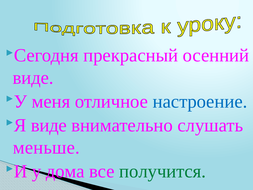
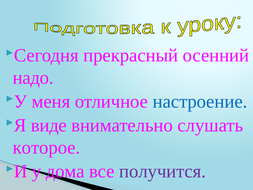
виде: виде -> надо (33, 78)
меньше: меньше -> которое (46, 147)
получится colour: green -> purple (163, 171)
